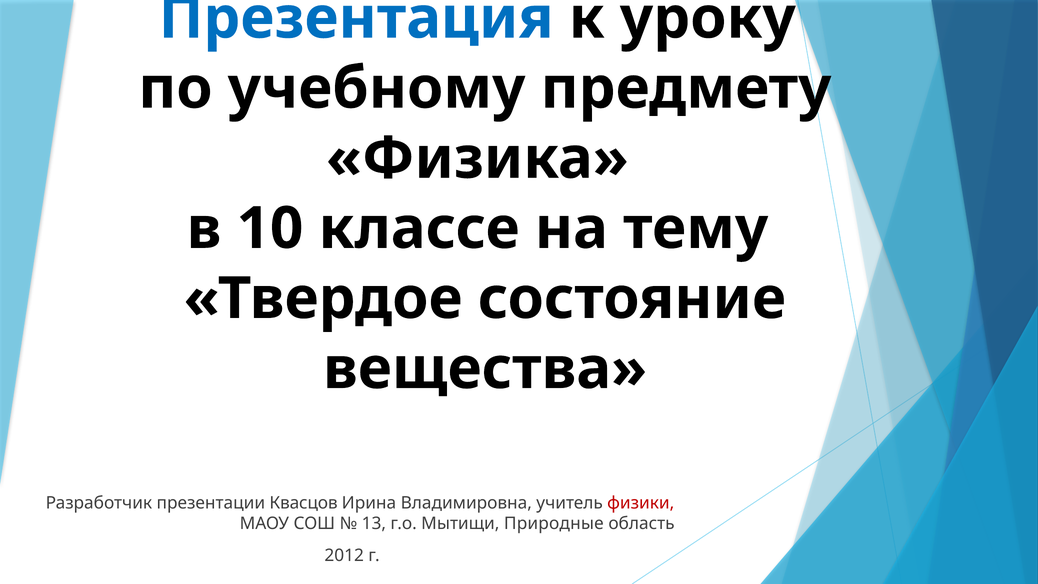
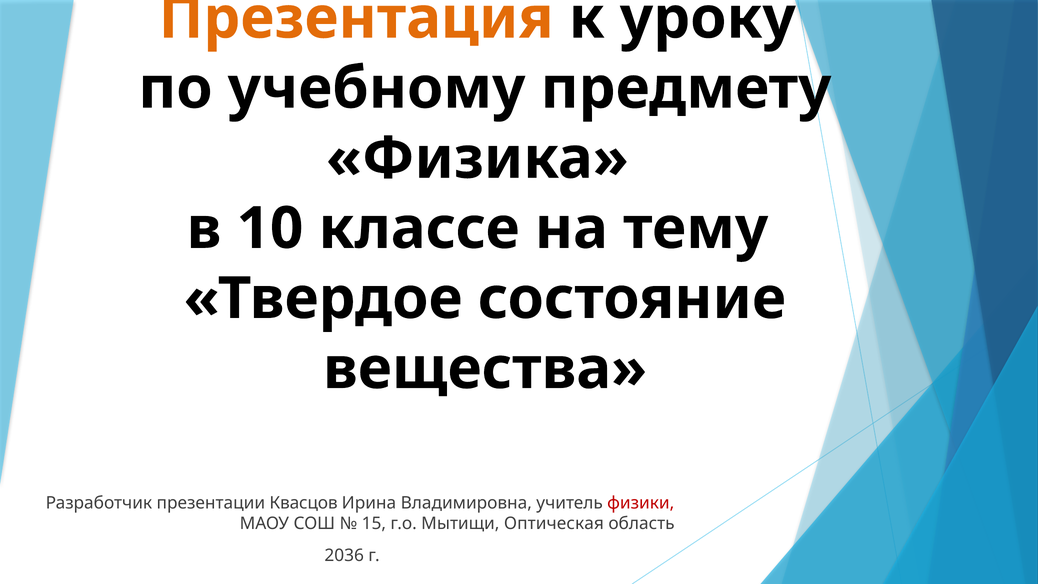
Презентация colour: blue -> orange (356, 18)
13: 13 -> 15 (374, 524)
Природные: Природные -> Оптическая (554, 524)
2012: 2012 -> 2036 (344, 555)
